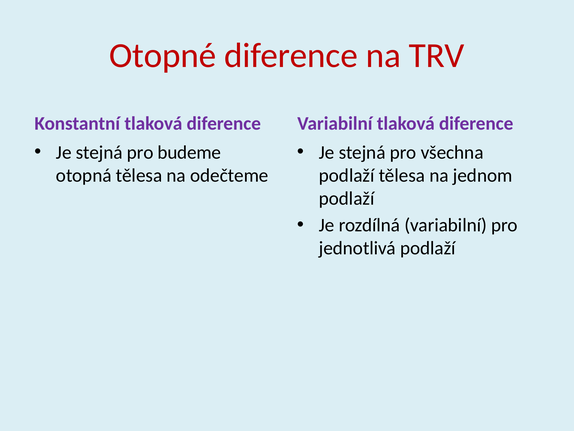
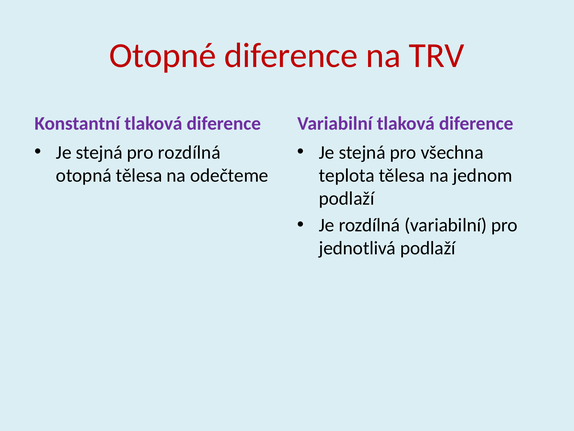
pro budeme: budeme -> rozdílná (189, 152)
podlaží: podlaží -> teplota (347, 175)
